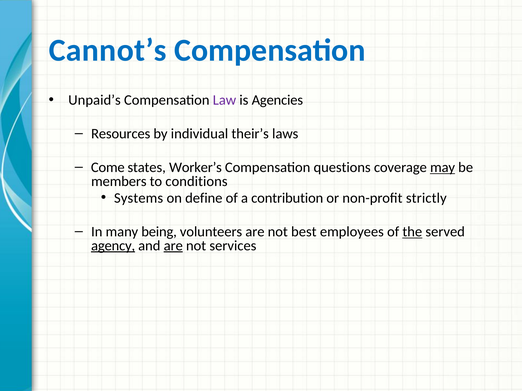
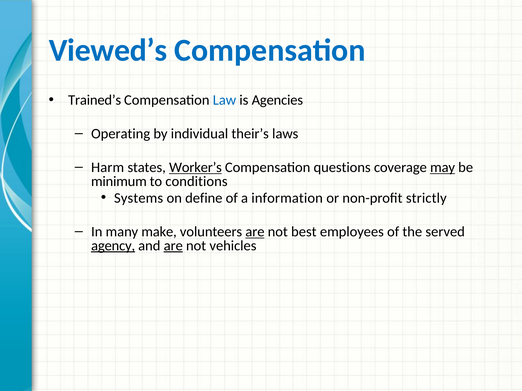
Cannot’s: Cannot’s -> Viewed’s (108, 50)
Unpaid’s: Unpaid’s -> Trained’s (95, 100)
Law colour: purple -> blue (224, 100)
Resources: Resources -> Operating (121, 134)
Come: Come -> Harm (108, 168)
Worker’s underline: none -> present (195, 168)
members: members -> minimum (119, 182)
contribution: contribution -> information (287, 198)
being: being -> make (159, 232)
are underline: none -> present (255, 232)
the underline: present -> none (412, 232)
services: services -> vehicles (233, 246)
